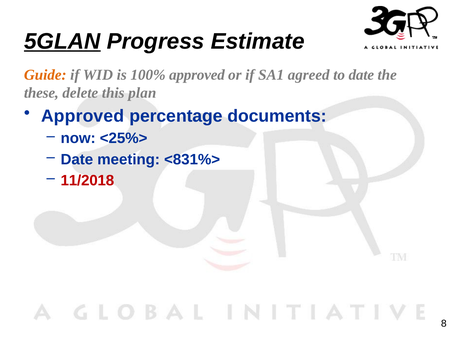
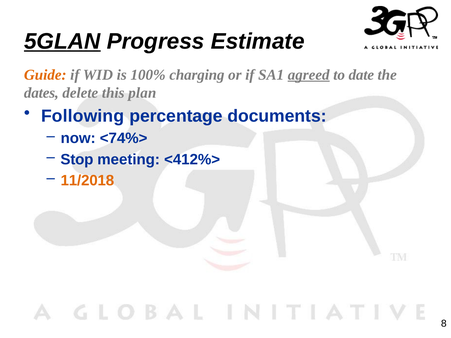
100% approved: approved -> charging (197, 75)
agreed underline: none -> present (309, 75)
these: these -> dates (41, 93)
Approved: Approved -> Following (83, 116)
<25%>: <25%> -> <74%> (124, 138)
Date: Date -> Stop (77, 160)
<831%>: <831%> -> <412%> (192, 160)
11/2018 colour: red -> orange (87, 181)
